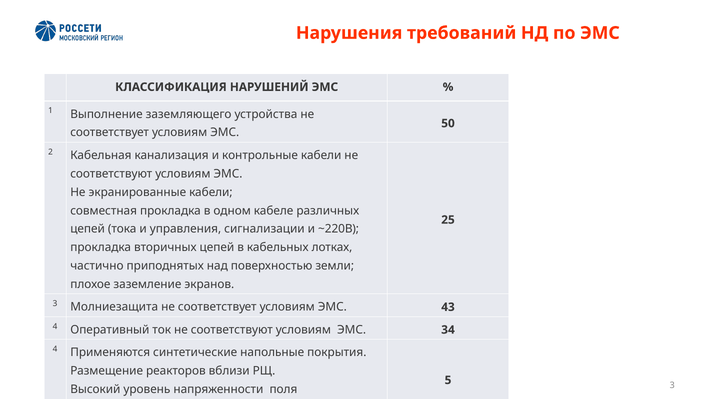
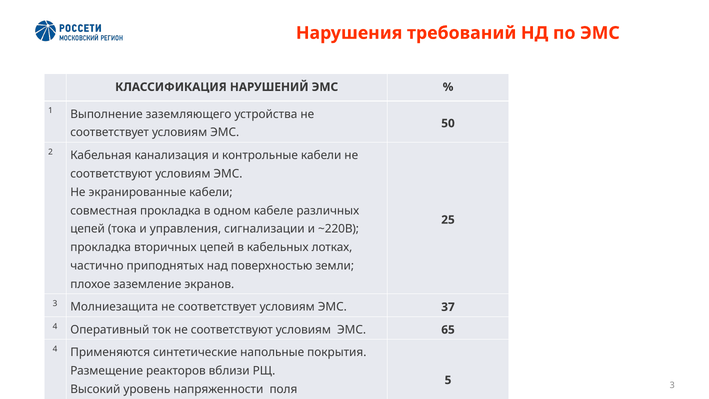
43: 43 -> 37 (448, 307)
34: 34 -> 65 (448, 330)
